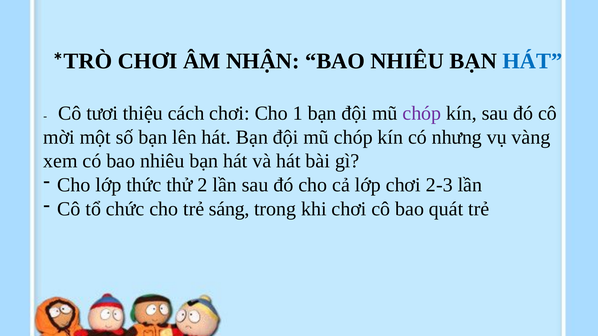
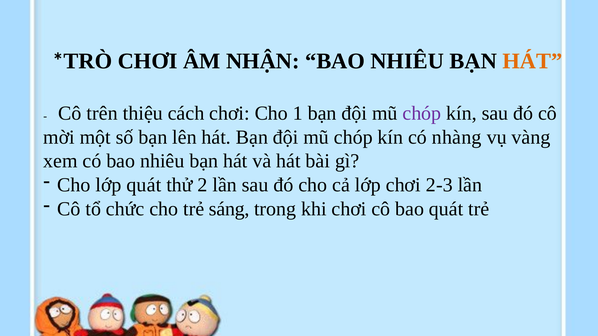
HÁT colour: blue -> orange (532, 61)
tươi: tươi -> trên (102, 113)
nhưng: nhưng -> nhàng (457, 137)
lớp thức: thức -> quát (144, 185)
